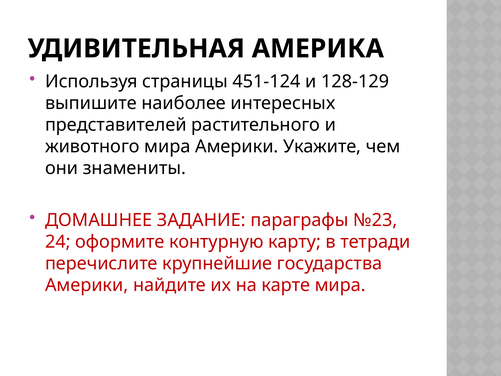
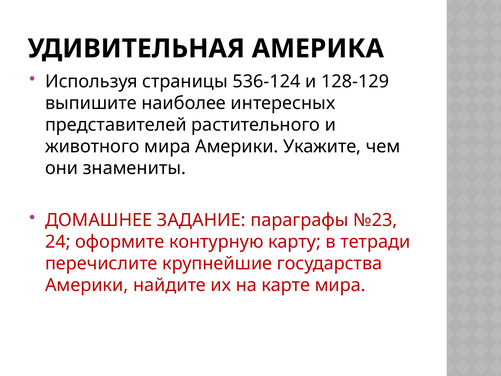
451-124: 451-124 -> 536-124 (266, 81)
